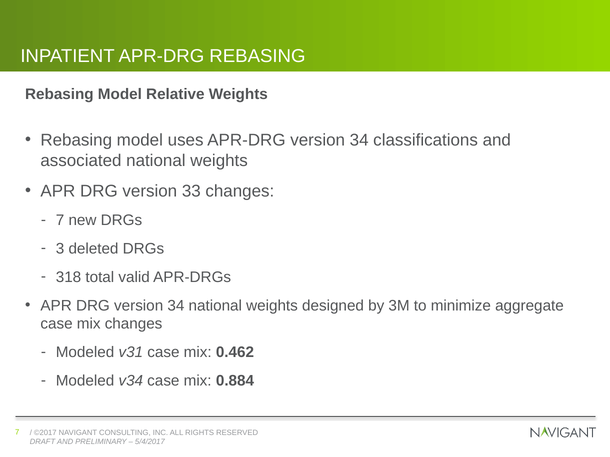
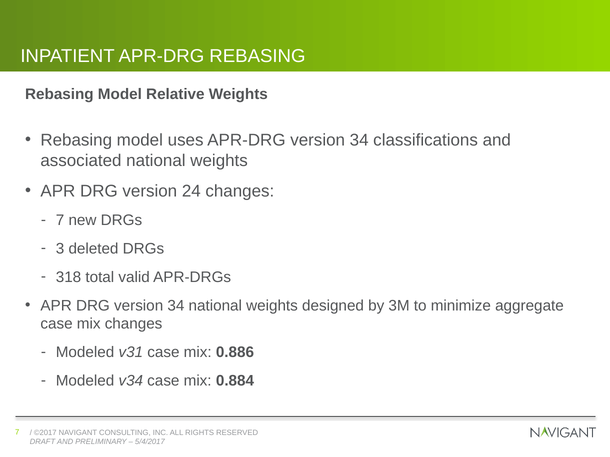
33: 33 -> 24 (191, 191)
0.462: 0.462 -> 0.886 (235, 353)
